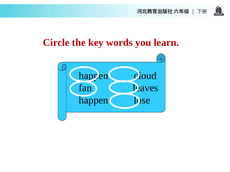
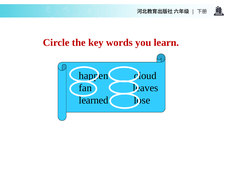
happen: happen -> learned (94, 100)
